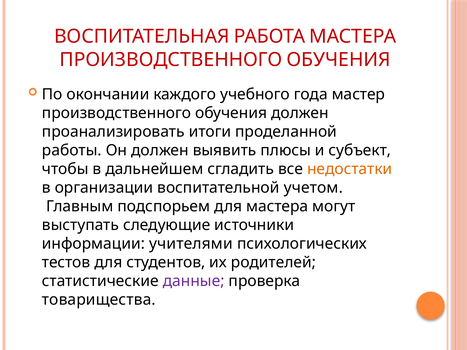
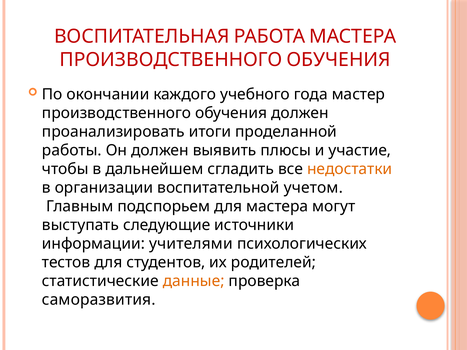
субъект: субъект -> участие (360, 150)
данные colour: purple -> orange (194, 281)
товарищества: товарищества -> саморазвития (99, 300)
